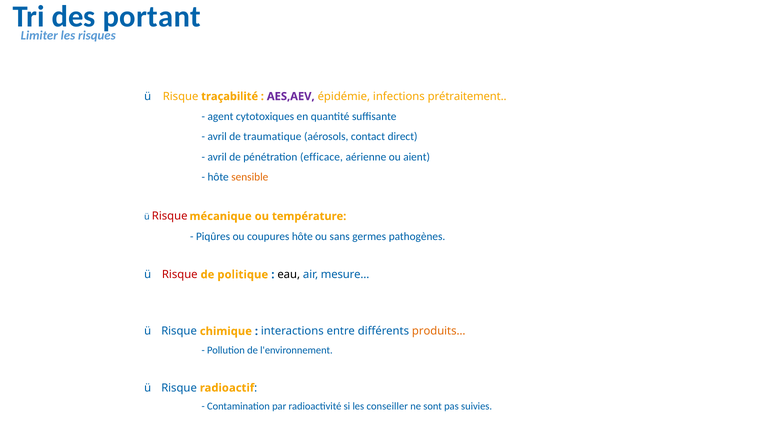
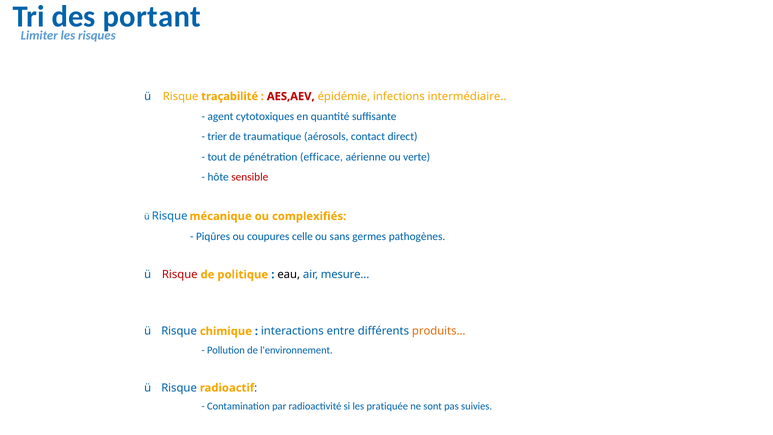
AES,AEV colour: purple -> red (291, 96)
prétraitement: prétraitement -> intermédiaire (467, 96)
avril: avril -> trier (217, 137)
avril: avril -> tout (217, 157)
aient: aient -> verte (417, 157)
sensible colour: orange -> red (250, 177)
Risque colour: red -> blue (170, 216)
température: température -> complexifiés (309, 216)
coupures hôte: hôte -> celle (302, 236)
conseiller: conseiller -> pratiquée (387, 406)
